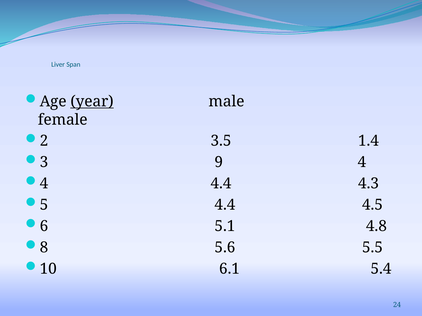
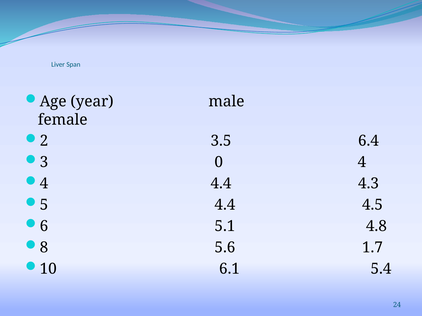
year underline: present -> none (92, 102)
1.4: 1.4 -> 6.4 (368, 141)
9: 9 -> 0 (219, 163)
5.5: 5.5 -> 1.7 (372, 248)
